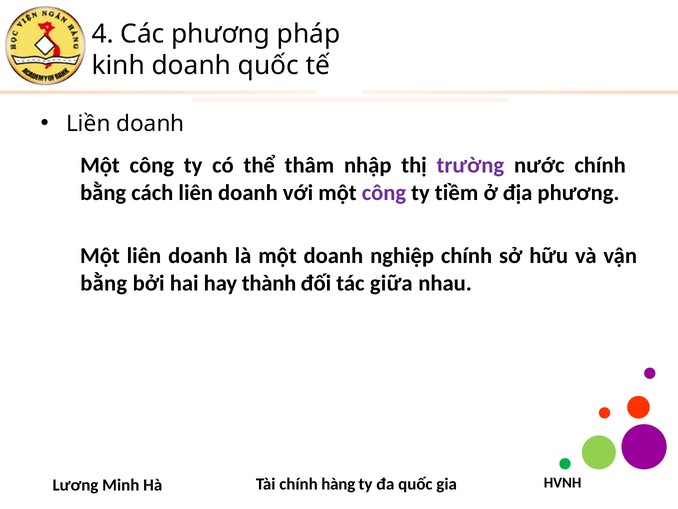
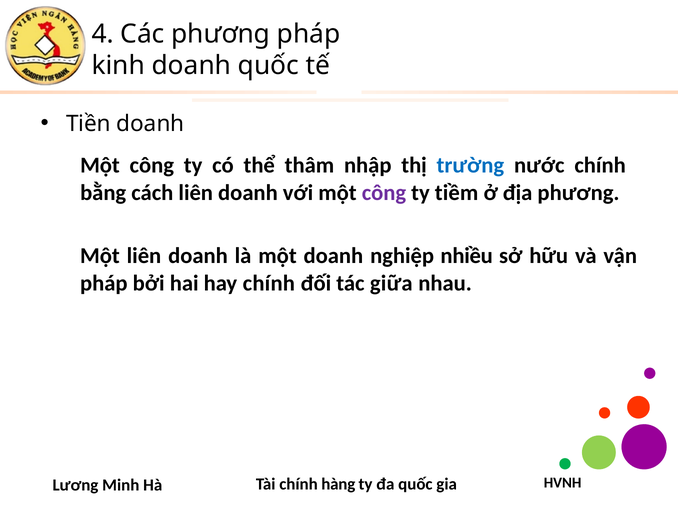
Liền: Liền -> Tiền (88, 124)
trường colour: purple -> blue (470, 165)
nghiệp chính: chính -> nhiều (467, 256)
bằng: bằng -> pháp (104, 283)
hay thành: thành -> chính (269, 283)
